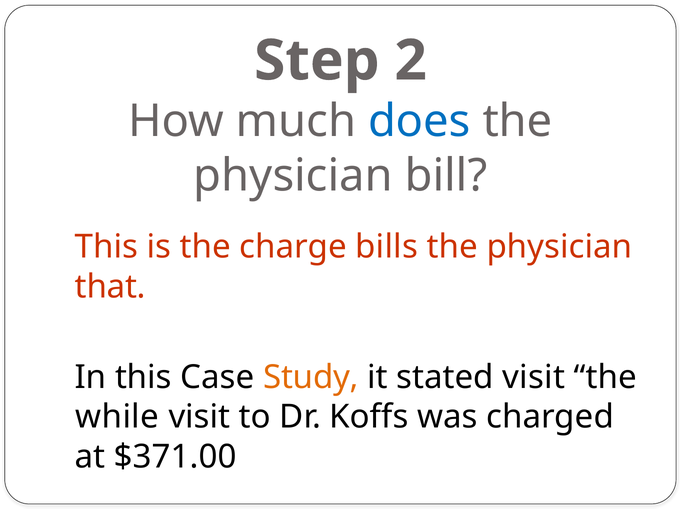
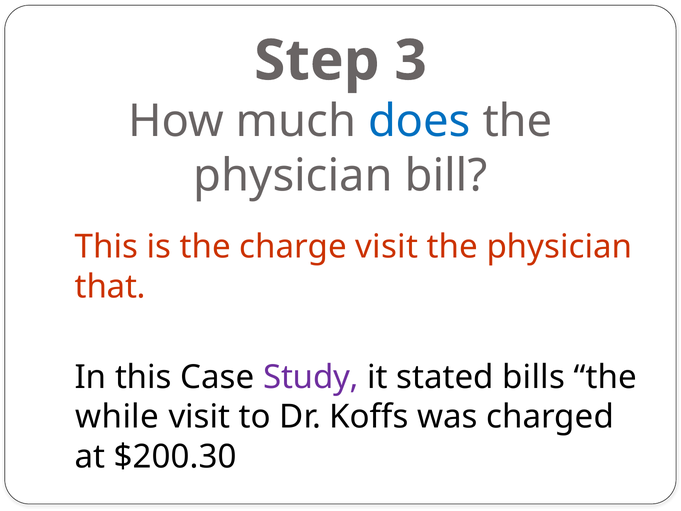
2: 2 -> 3 (411, 61)
charge bills: bills -> visit (387, 247)
Study colour: orange -> purple (311, 377)
stated visit: visit -> bills (534, 377)
$371.00: $371.00 -> $200.30 (175, 456)
